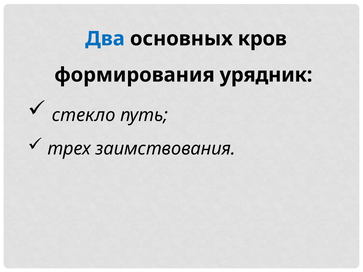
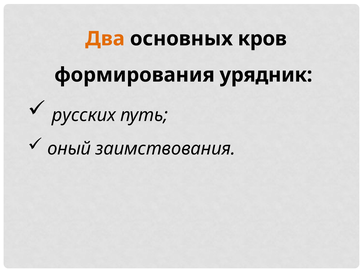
Два colour: blue -> orange (105, 39)
стекло: стекло -> русских (84, 115)
трех: трех -> оный (69, 149)
